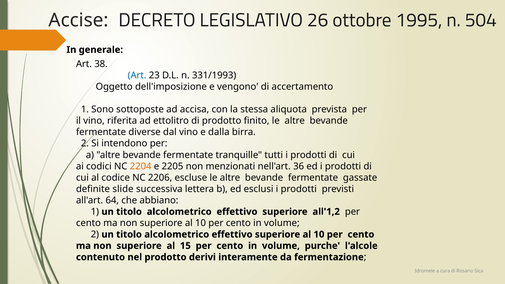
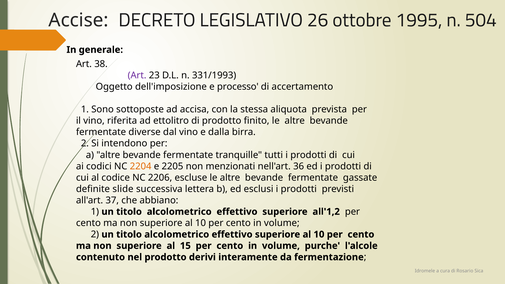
Art colour: blue -> purple (137, 75)
vengono: vengono -> processo (238, 87)
64: 64 -> 37 (112, 200)
